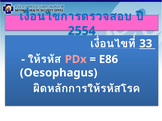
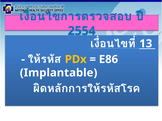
33: 33 -> 13 (146, 44)
PDx colour: pink -> yellow (76, 60)
Oesophagus: Oesophagus -> Implantable (59, 73)
